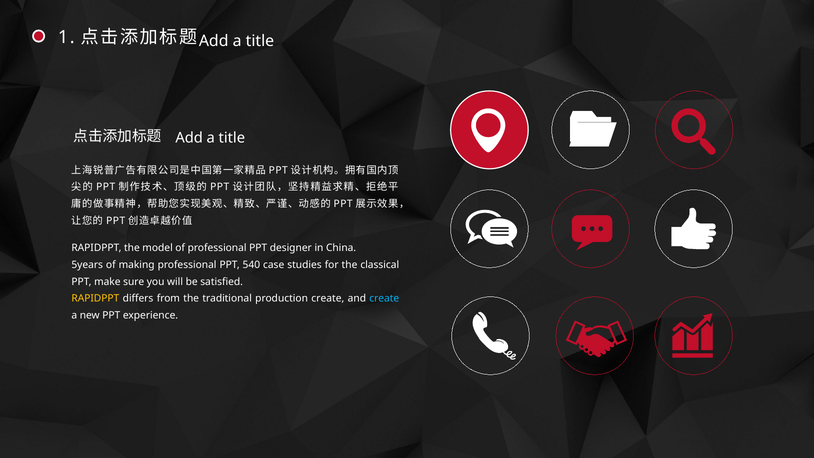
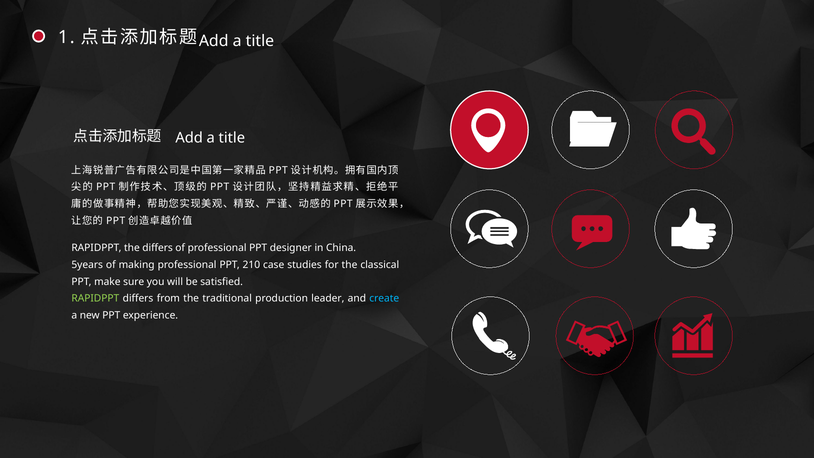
the model: model -> differs (158, 248)
540: 540 -> 210 (251, 265)
RAPIDPPT colour: yellow -> light green (95, 299)
production create: create -> leader (328, 299)
